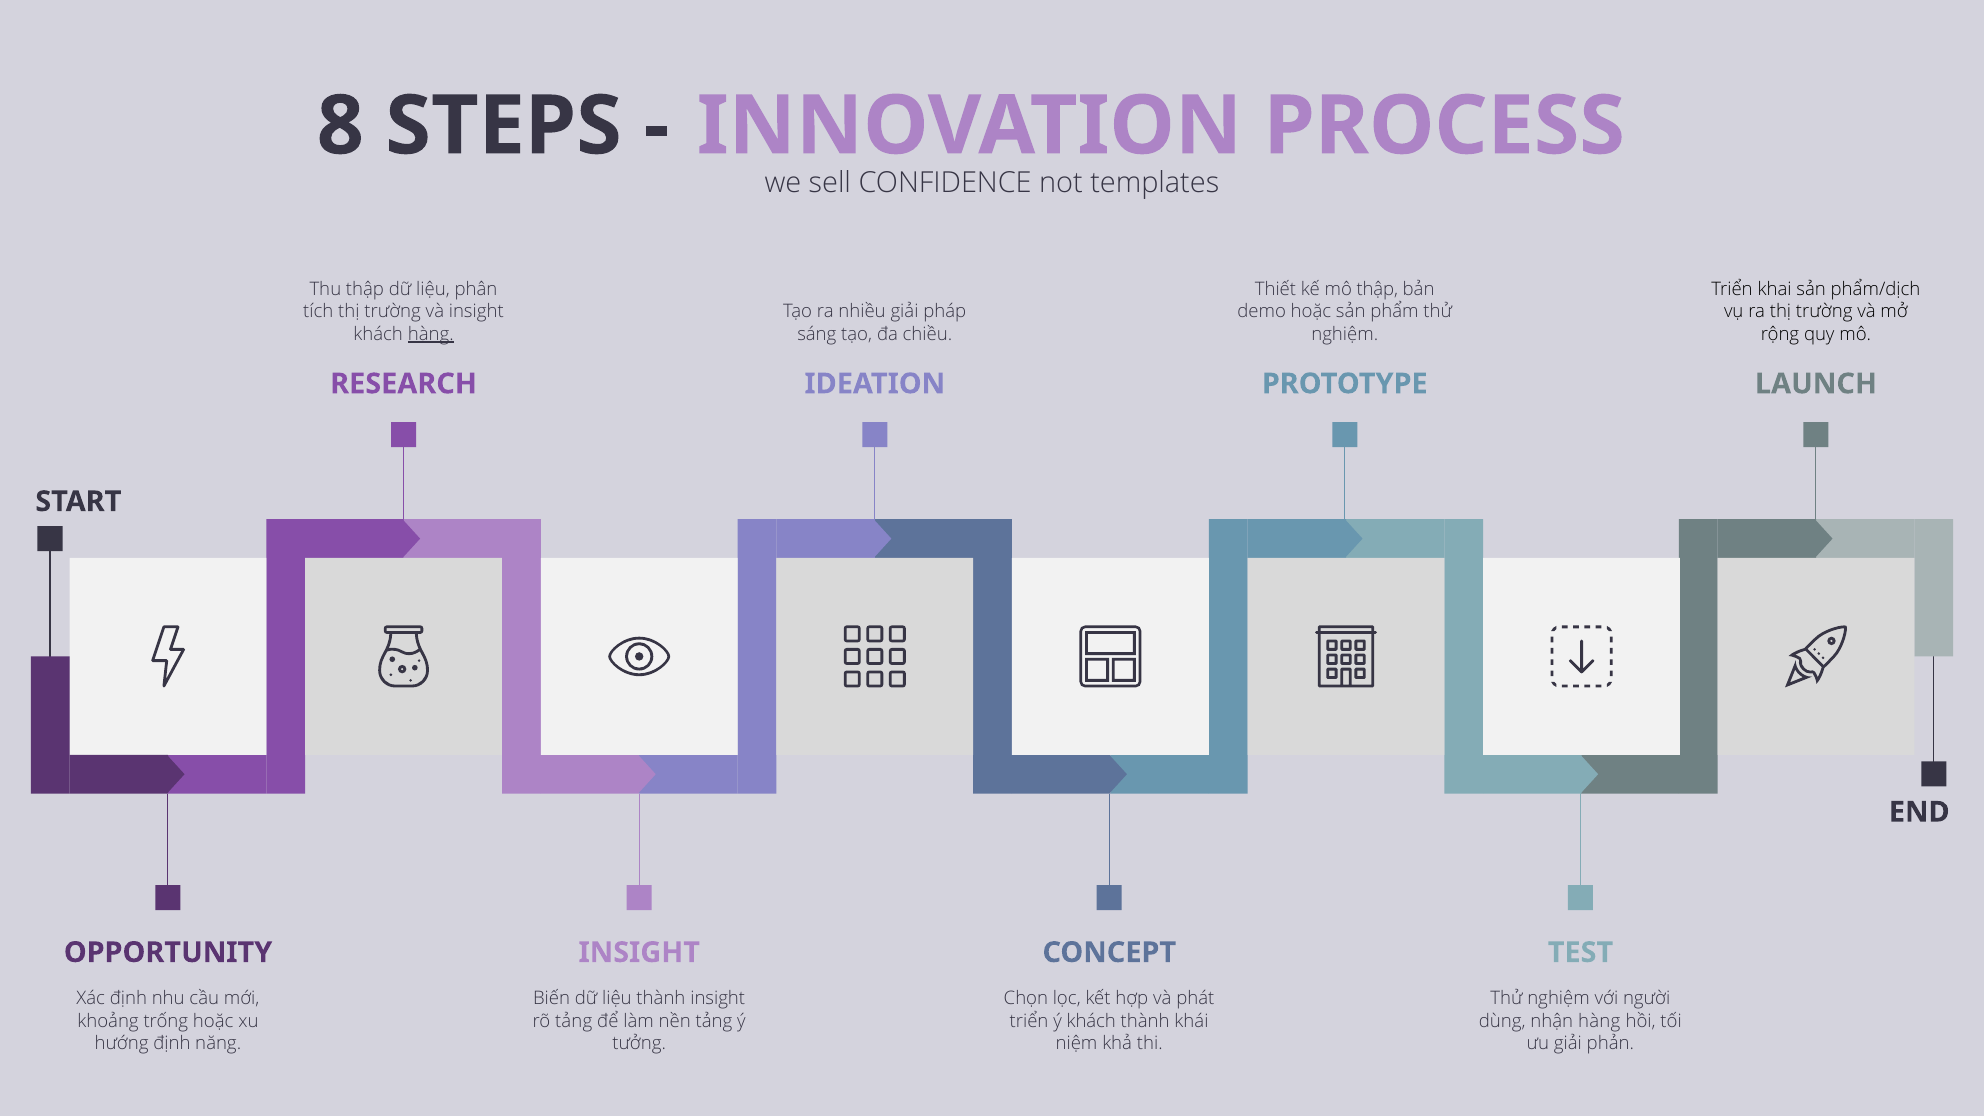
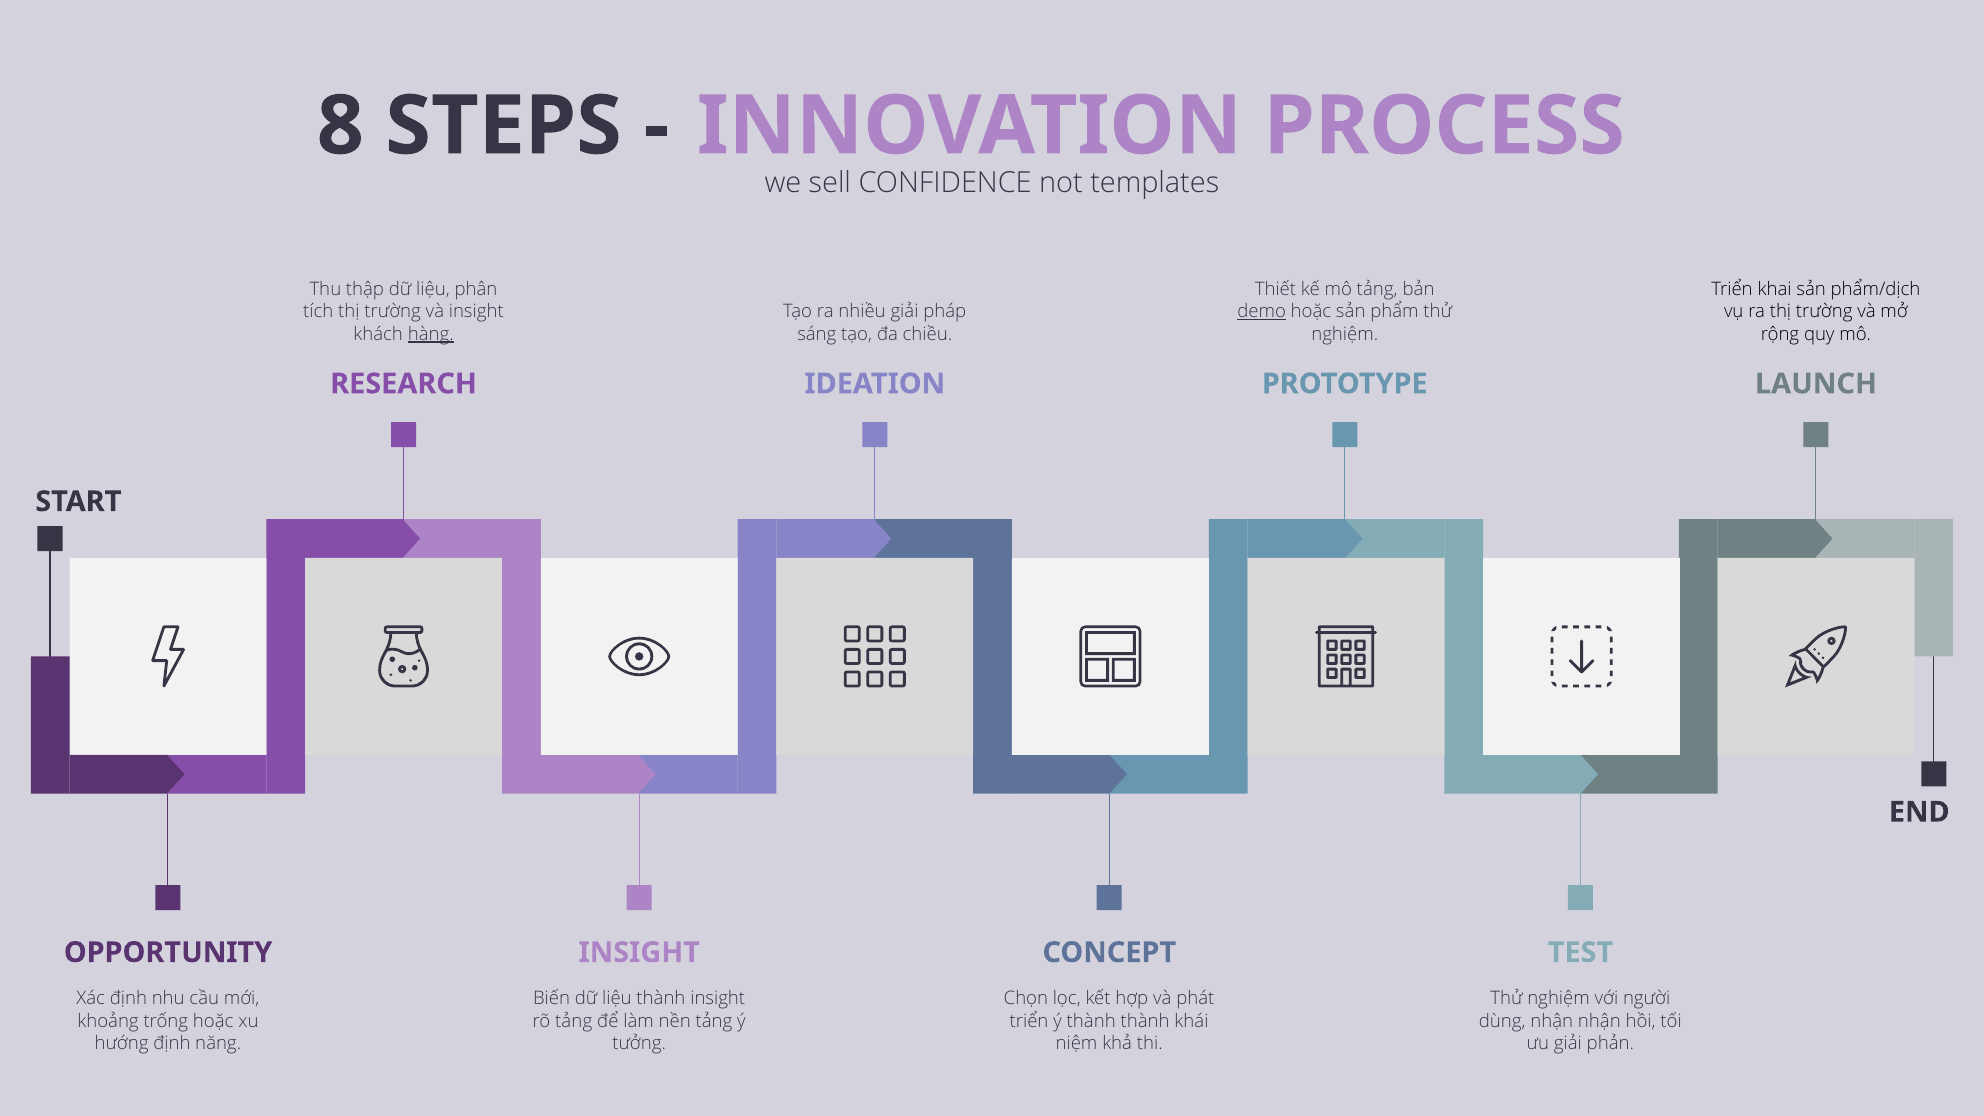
mô thập: thập -> tảng (1377, 289)
demo underline: none -> present (1262, 312)
ý khách: khách -> thành (1091, 1021)
nhận hàng: hàng -> nhận (1599, 1021)
